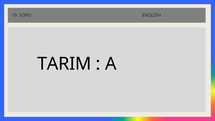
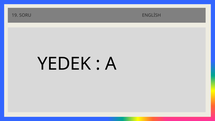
TARIM: TARIM -> YEDEK (64, 64)
